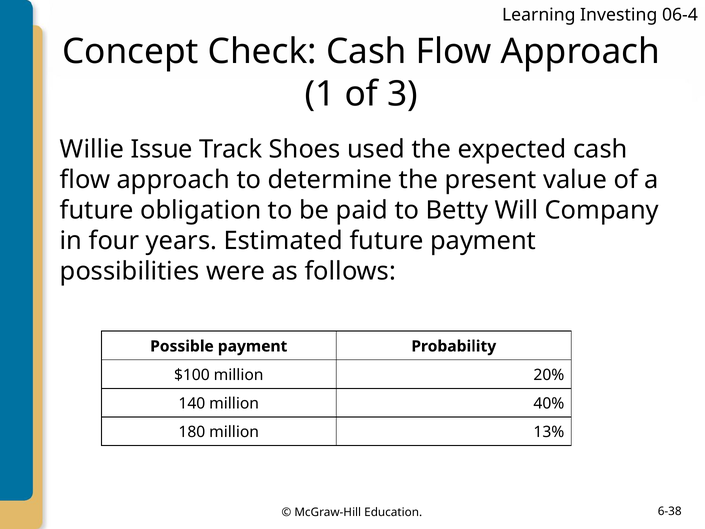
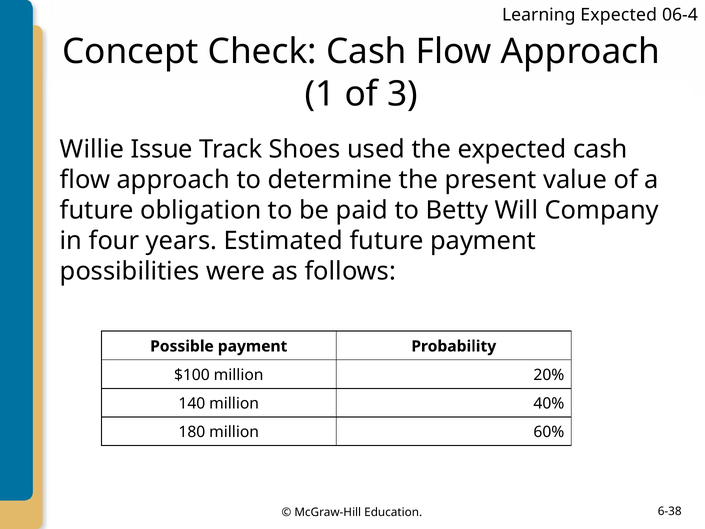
Learning Investing: Investing -> Expected (619, 15)
13%: 13% -> 60% (549, 432)
